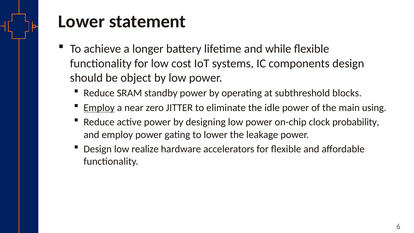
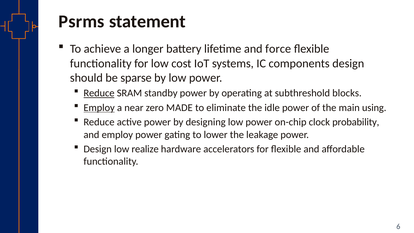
Lower: Lower -> Psrms (82, 21)
while: while -> force (278, 49)
object: object -> sparse (136, 78)
Reduce underline: none -> present (99, 93)
JITTER: JITTER -> MADE (179, 108)
